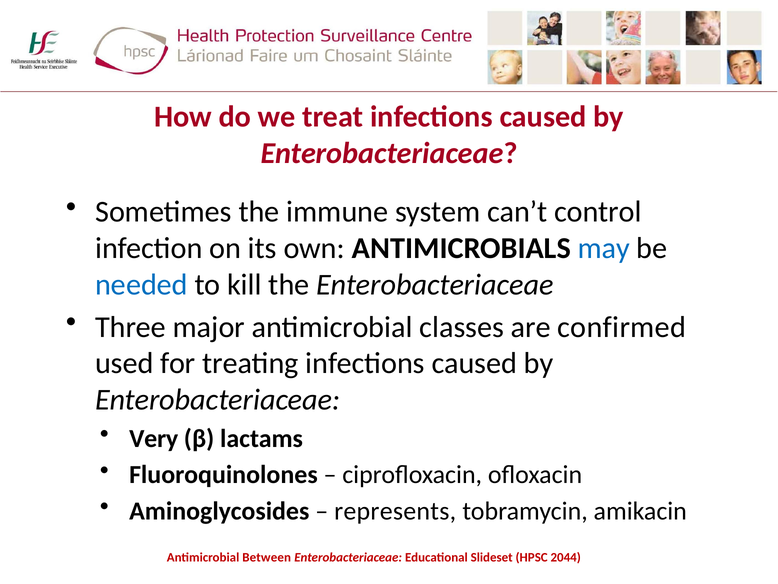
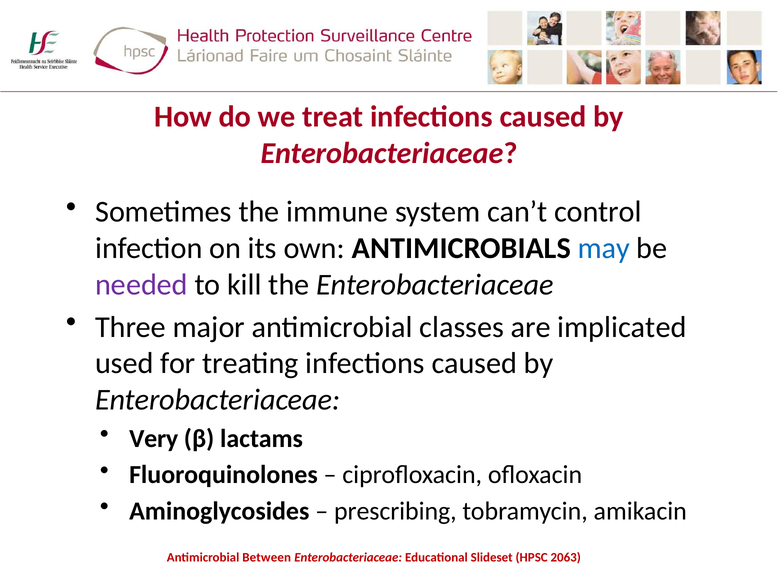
needed colour: blue -> purple (141, 284)
confirmed: confirmed -> implicated (622, 327)
represents: represents -> prescribing (395, 511)
2044: 2044 -> 2063 (566, 557)
